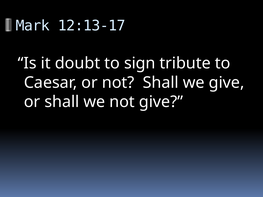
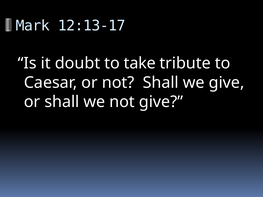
sign: sign -> take (140, 63)
